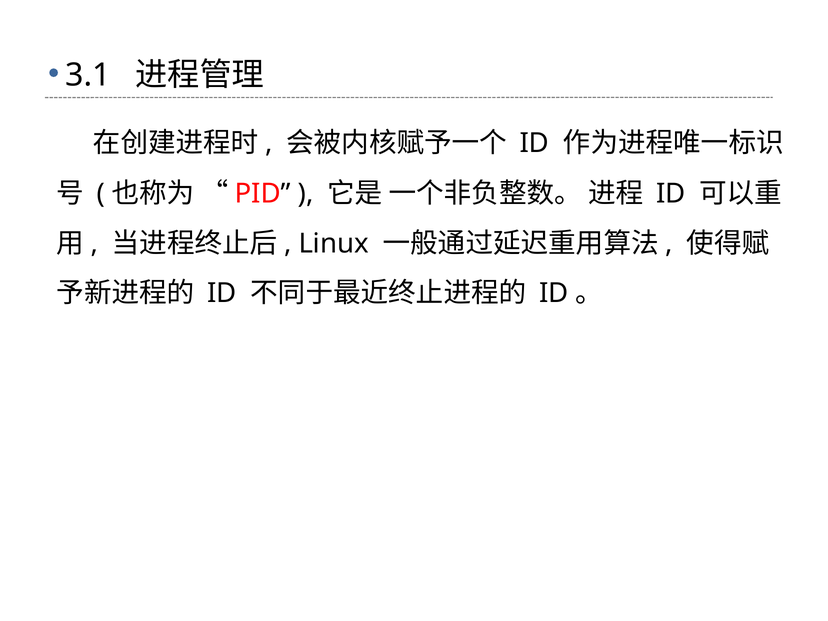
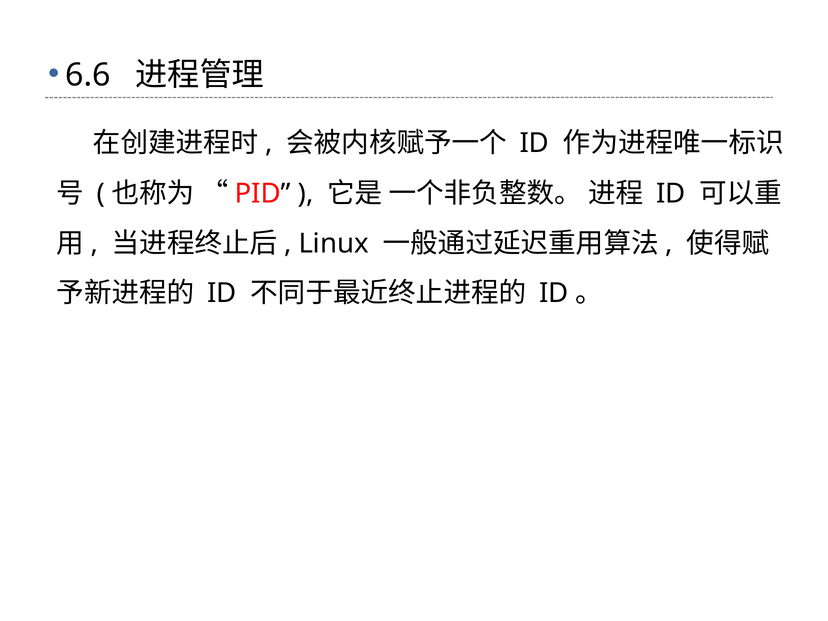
3.1: 3.1 -> 6.6 (88, 75)
